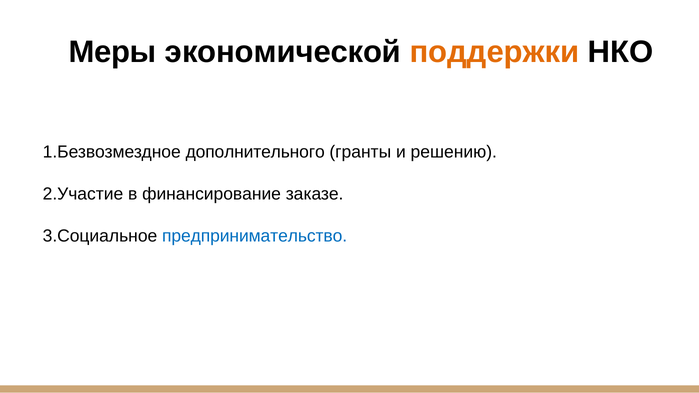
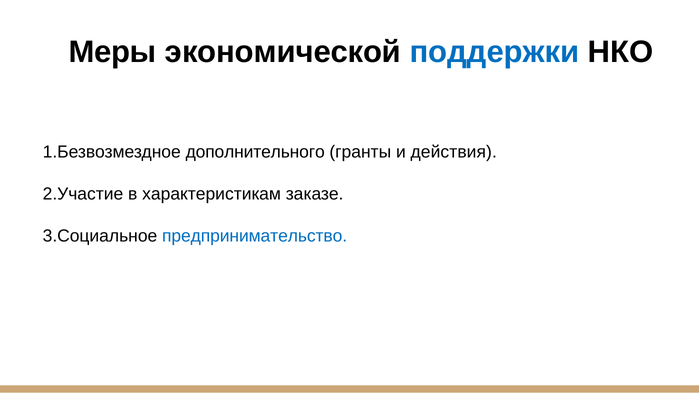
поддержки colour: orange -> blue (494, 52)
решению: решению -> действия (454, 152)
финансирование: финансирование -> характеристикам (212, 194)
